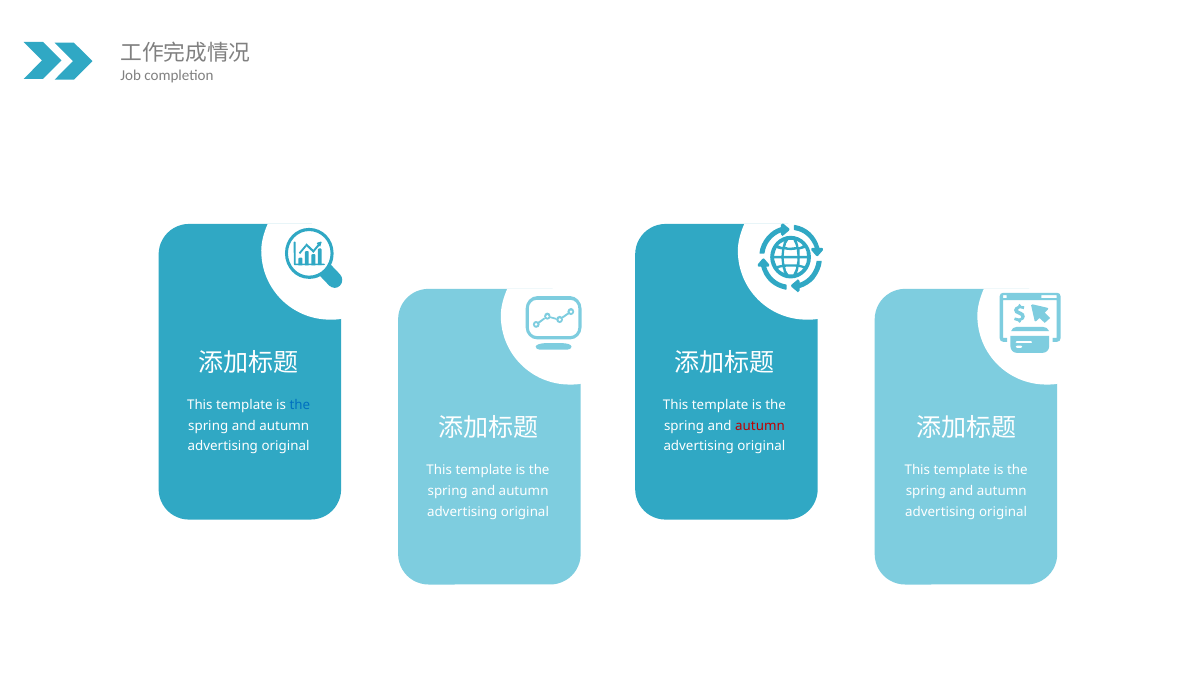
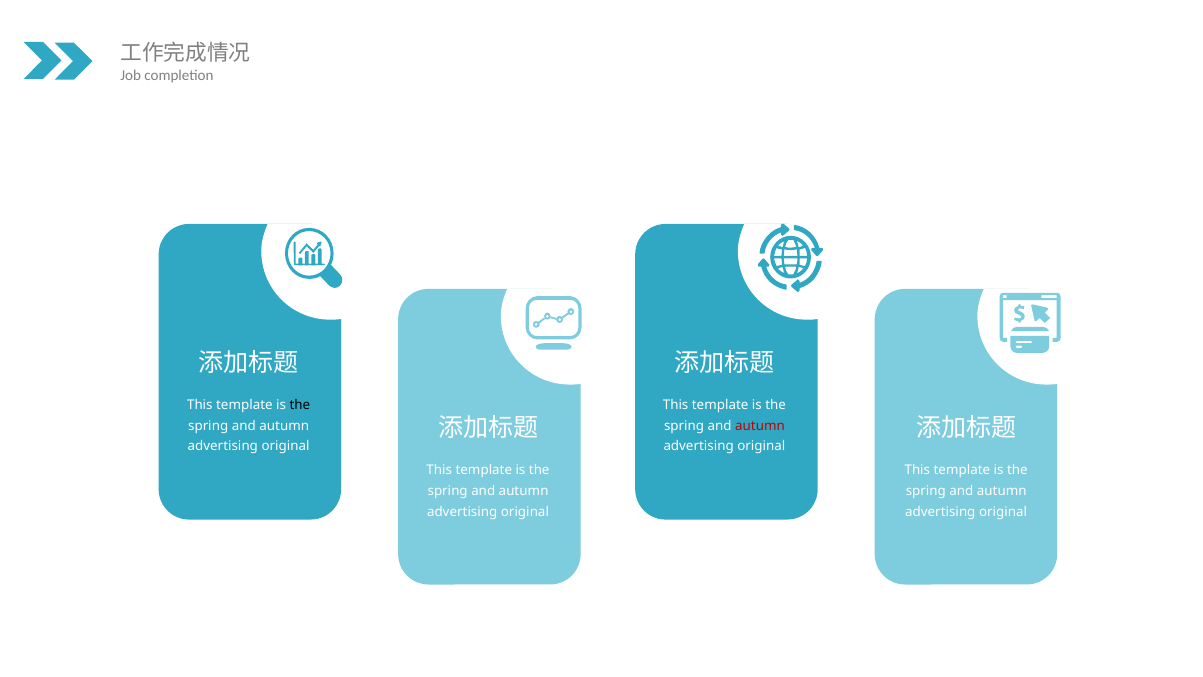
the colour: blue -> black (300, 405)
